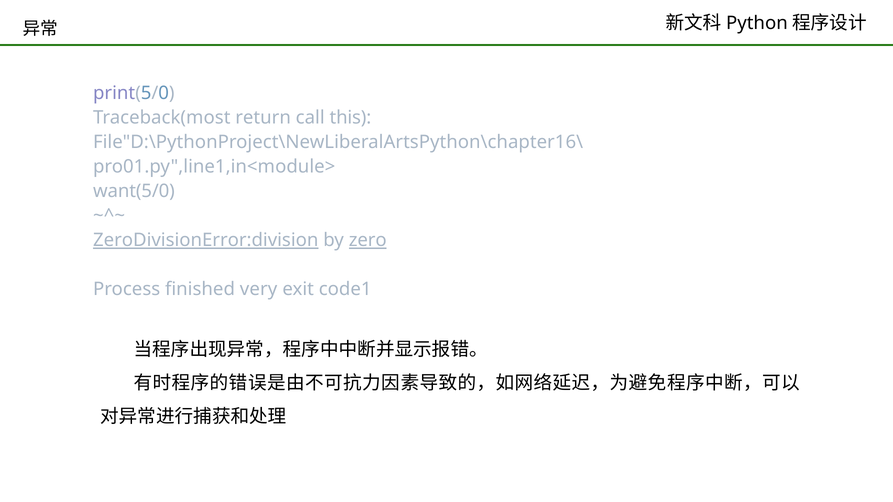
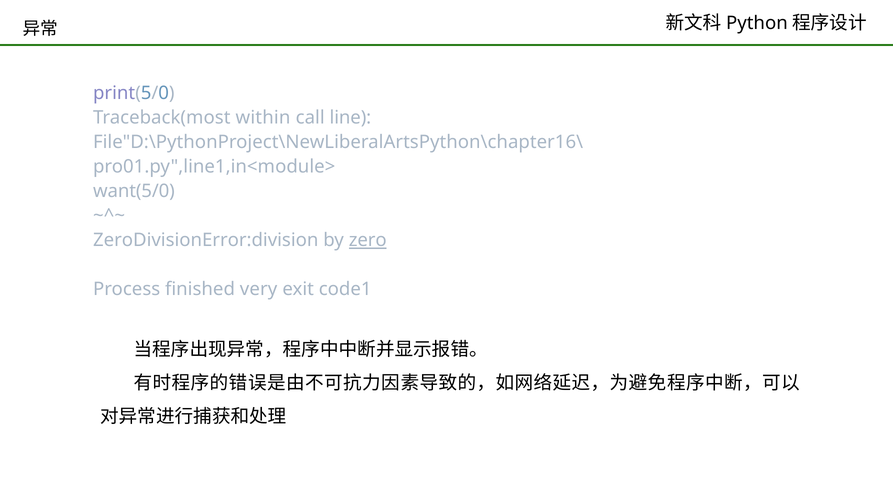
return: return -> within (263, 118)
this: this -> line (350, 118)
ZeroDivisionError:division underline: present -> none (206, 240)
